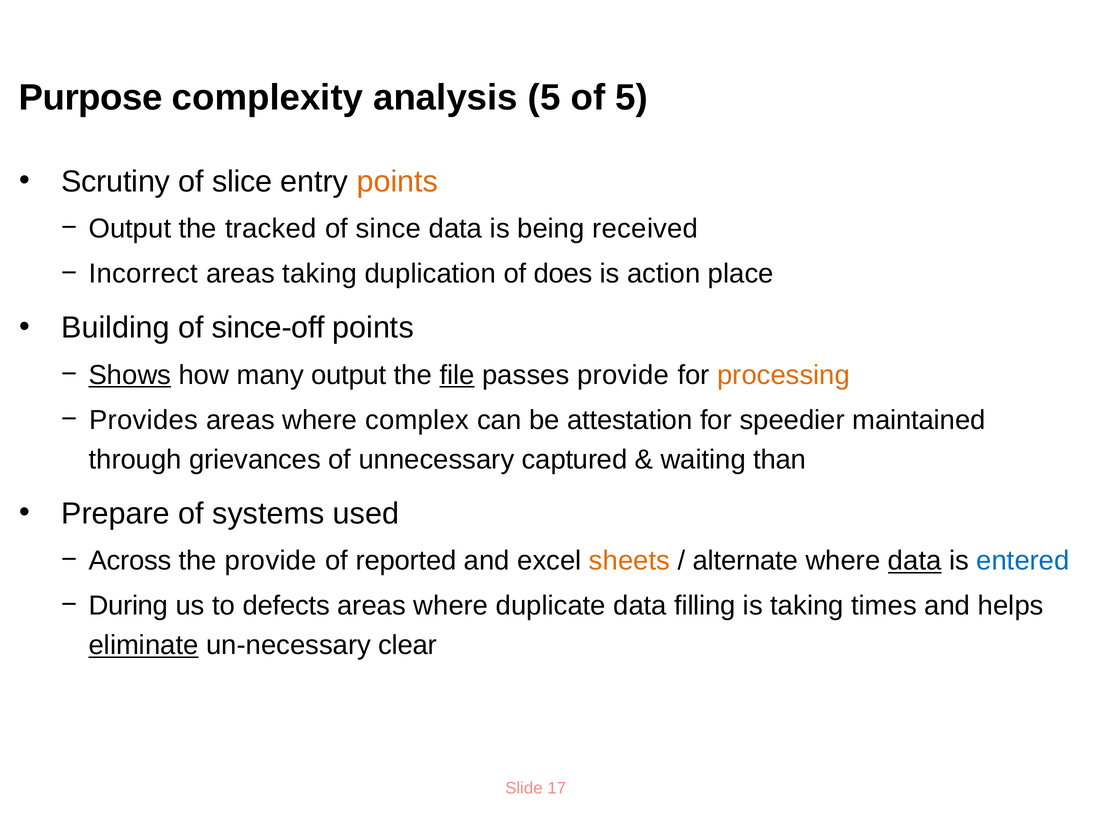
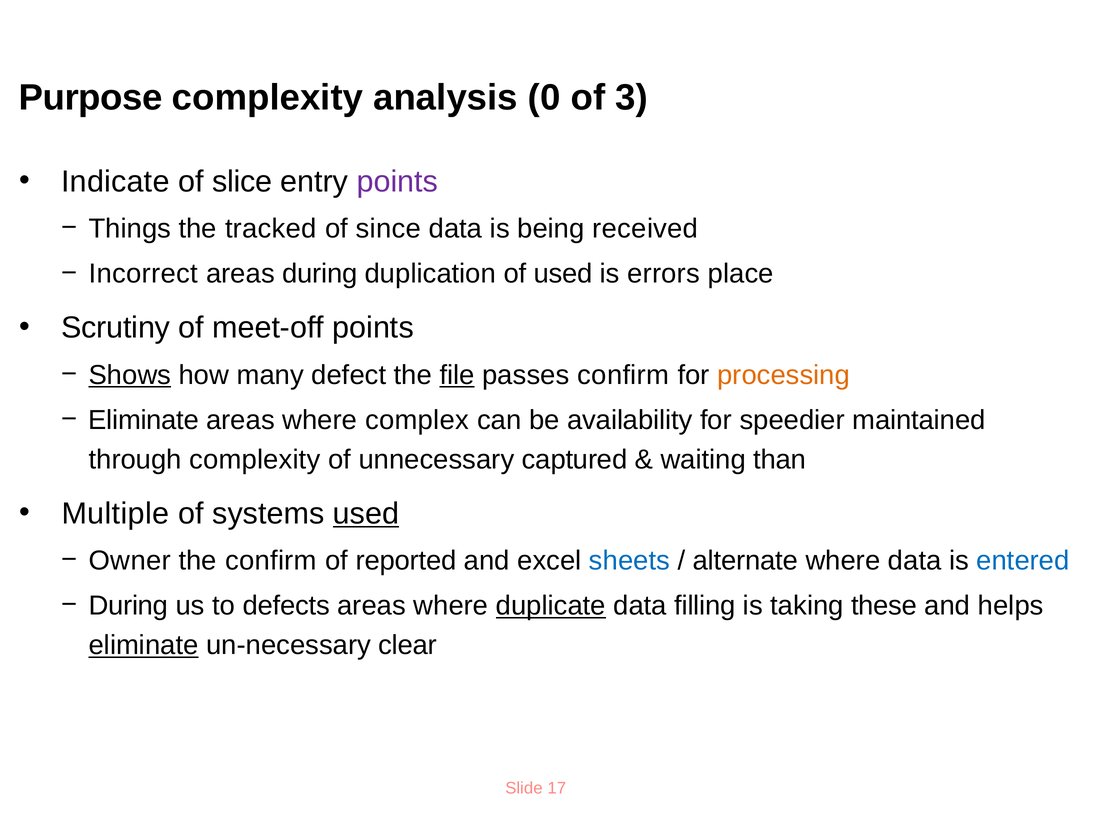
analysis 5: 5 -> 0 (544, 98)
of 5: 5 -> 3 (632, 98)
Scrutiny: Scrutiny -> Indicate (115, 182)
points colour: orange -> purple (397, 182)
Output: Output -> Things (130, 229)
areas taking: taking -> during (320, 274)
of does: does -> used (563, 274)
action: action -> errors (664, 274)
Building: Building -> Scrutiny (116, 328)
since-off: since-off -> meet-off (268, 328)
many output: output -> defect (349, 375)
passes provide: provide -> confirm (623, 375)
Provides: Provides -> Eliminate (144, 420)
attestation: attestation -> availability (630, 420)
through grievances: grievances -> complexity (255, 460)
Prepare: Prepare -> Multiple (115, 514)
used underline: none -> present (366, 514)
Across: Across -> Owner (130, 561)
the provide: provide -> confirm (271, 561)
sheets colour: orange -> blue (629, 561)
data underline: present -> none (915, 561)
duplicate underline: none -> present (551, 606)
times: times -> these (884, 606)
